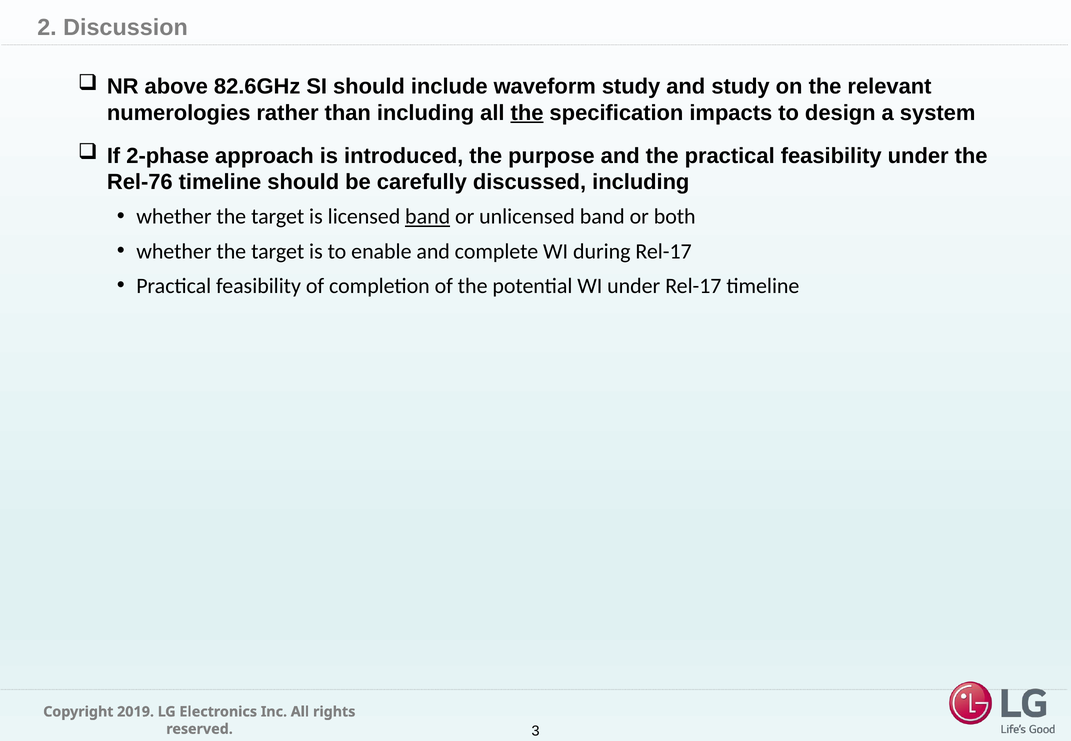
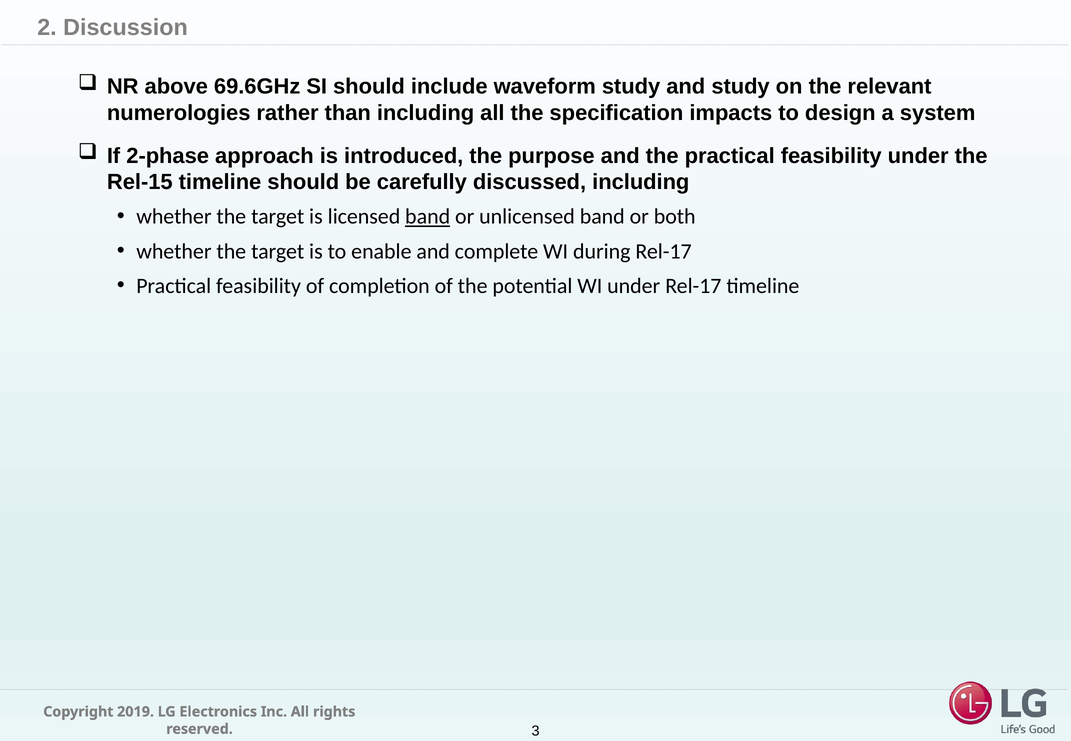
82.6GHz: 82.6GHz -> 69.6GHz (257, 87)
the underline: present -> none (527, 113)
Rel-76: Rel-76 -> Rel-15 (140, 182)
